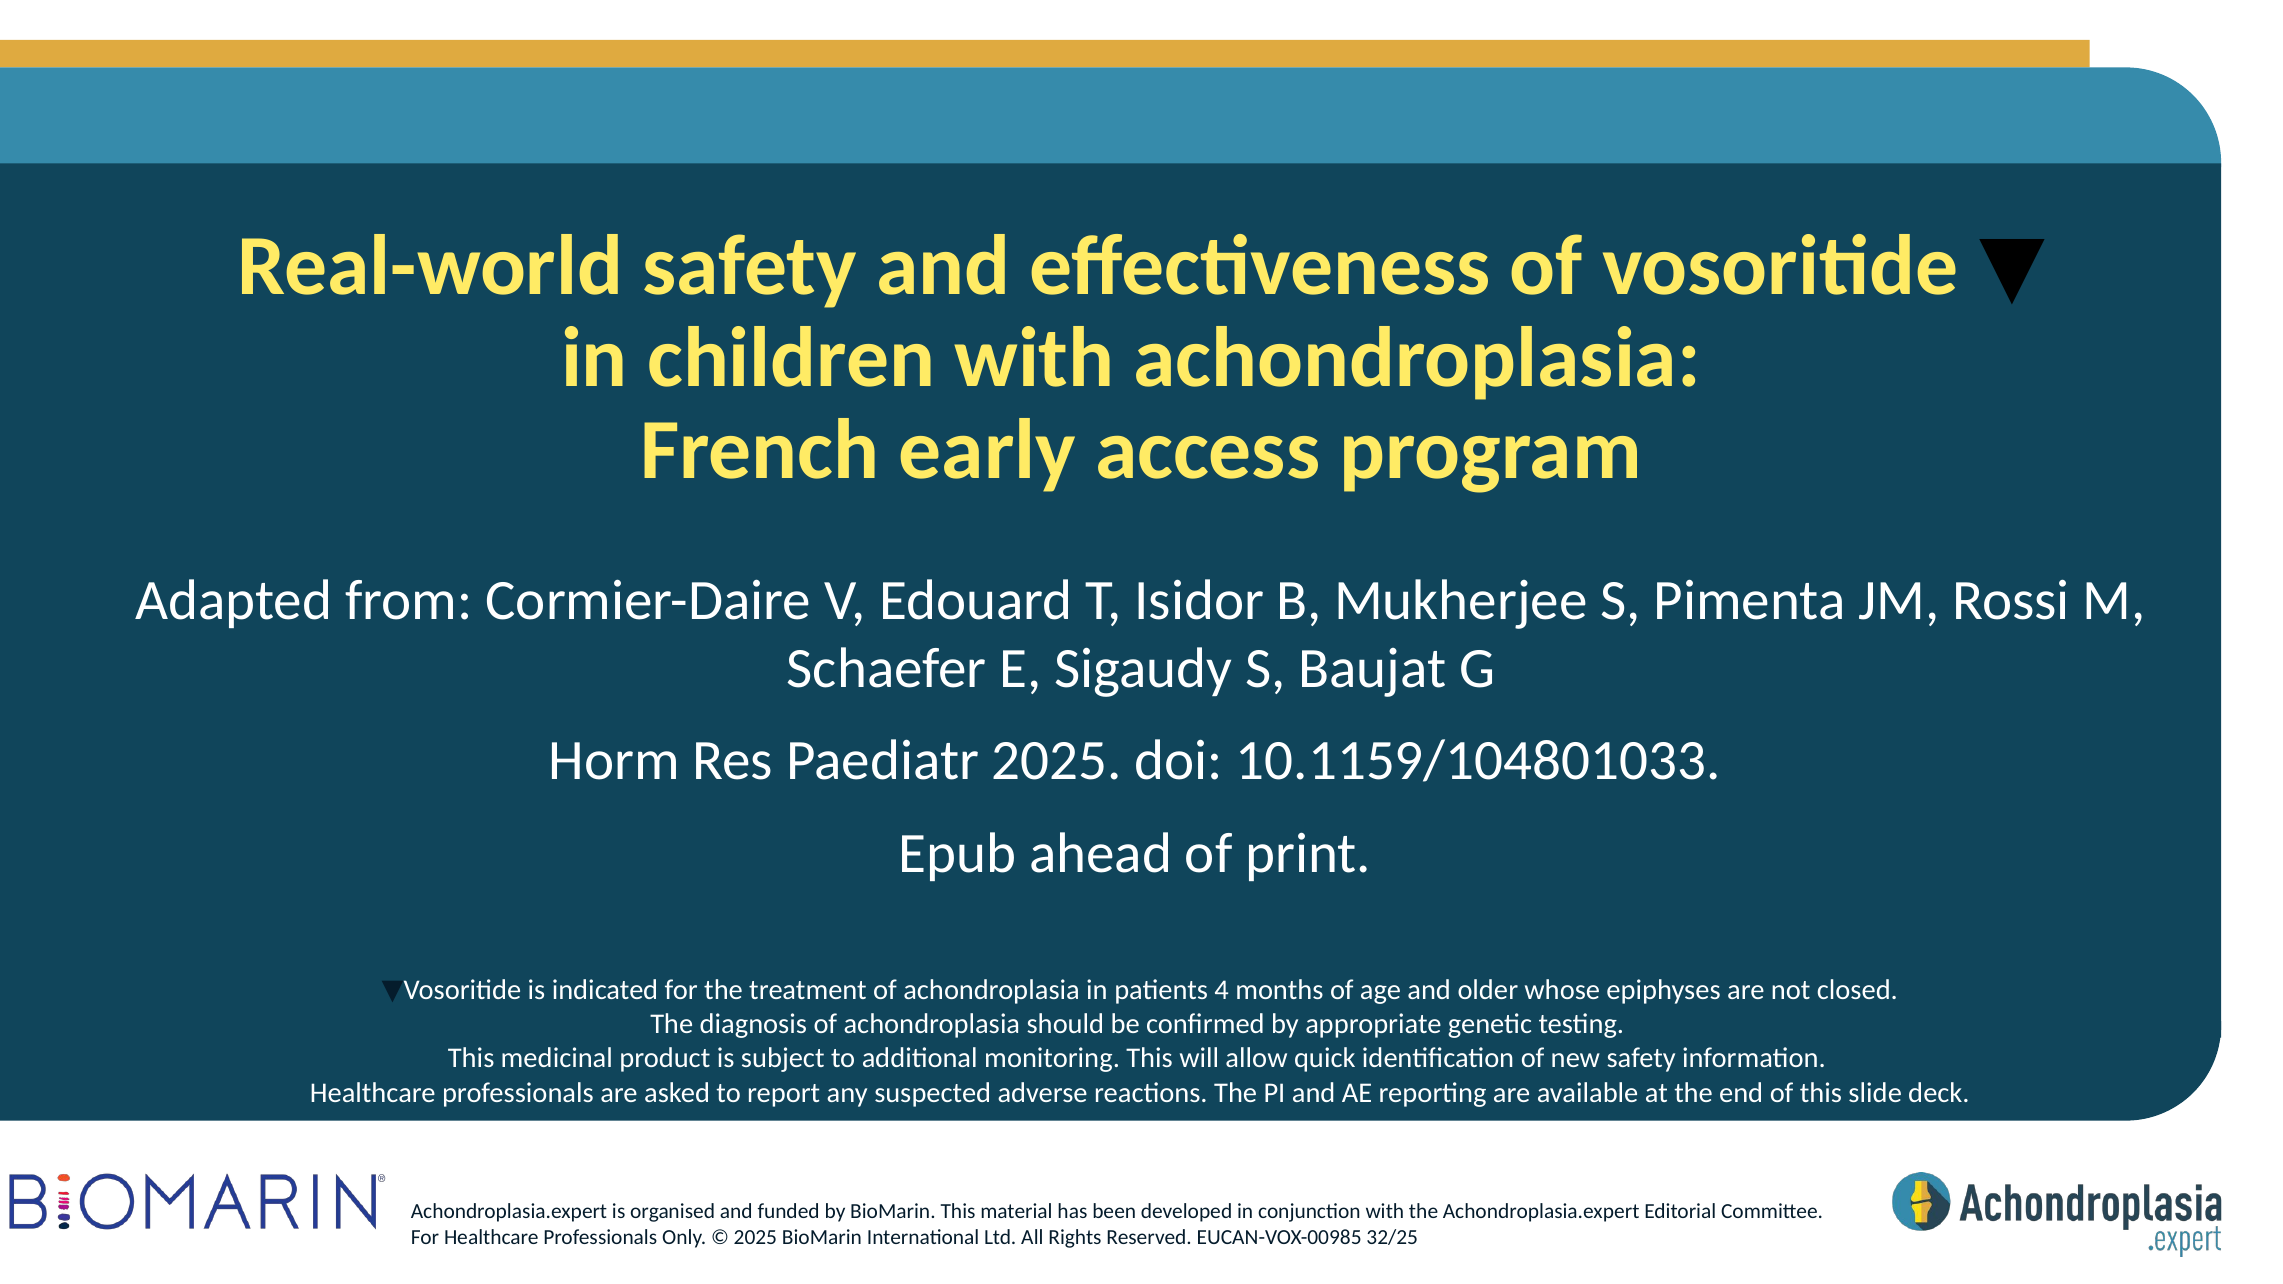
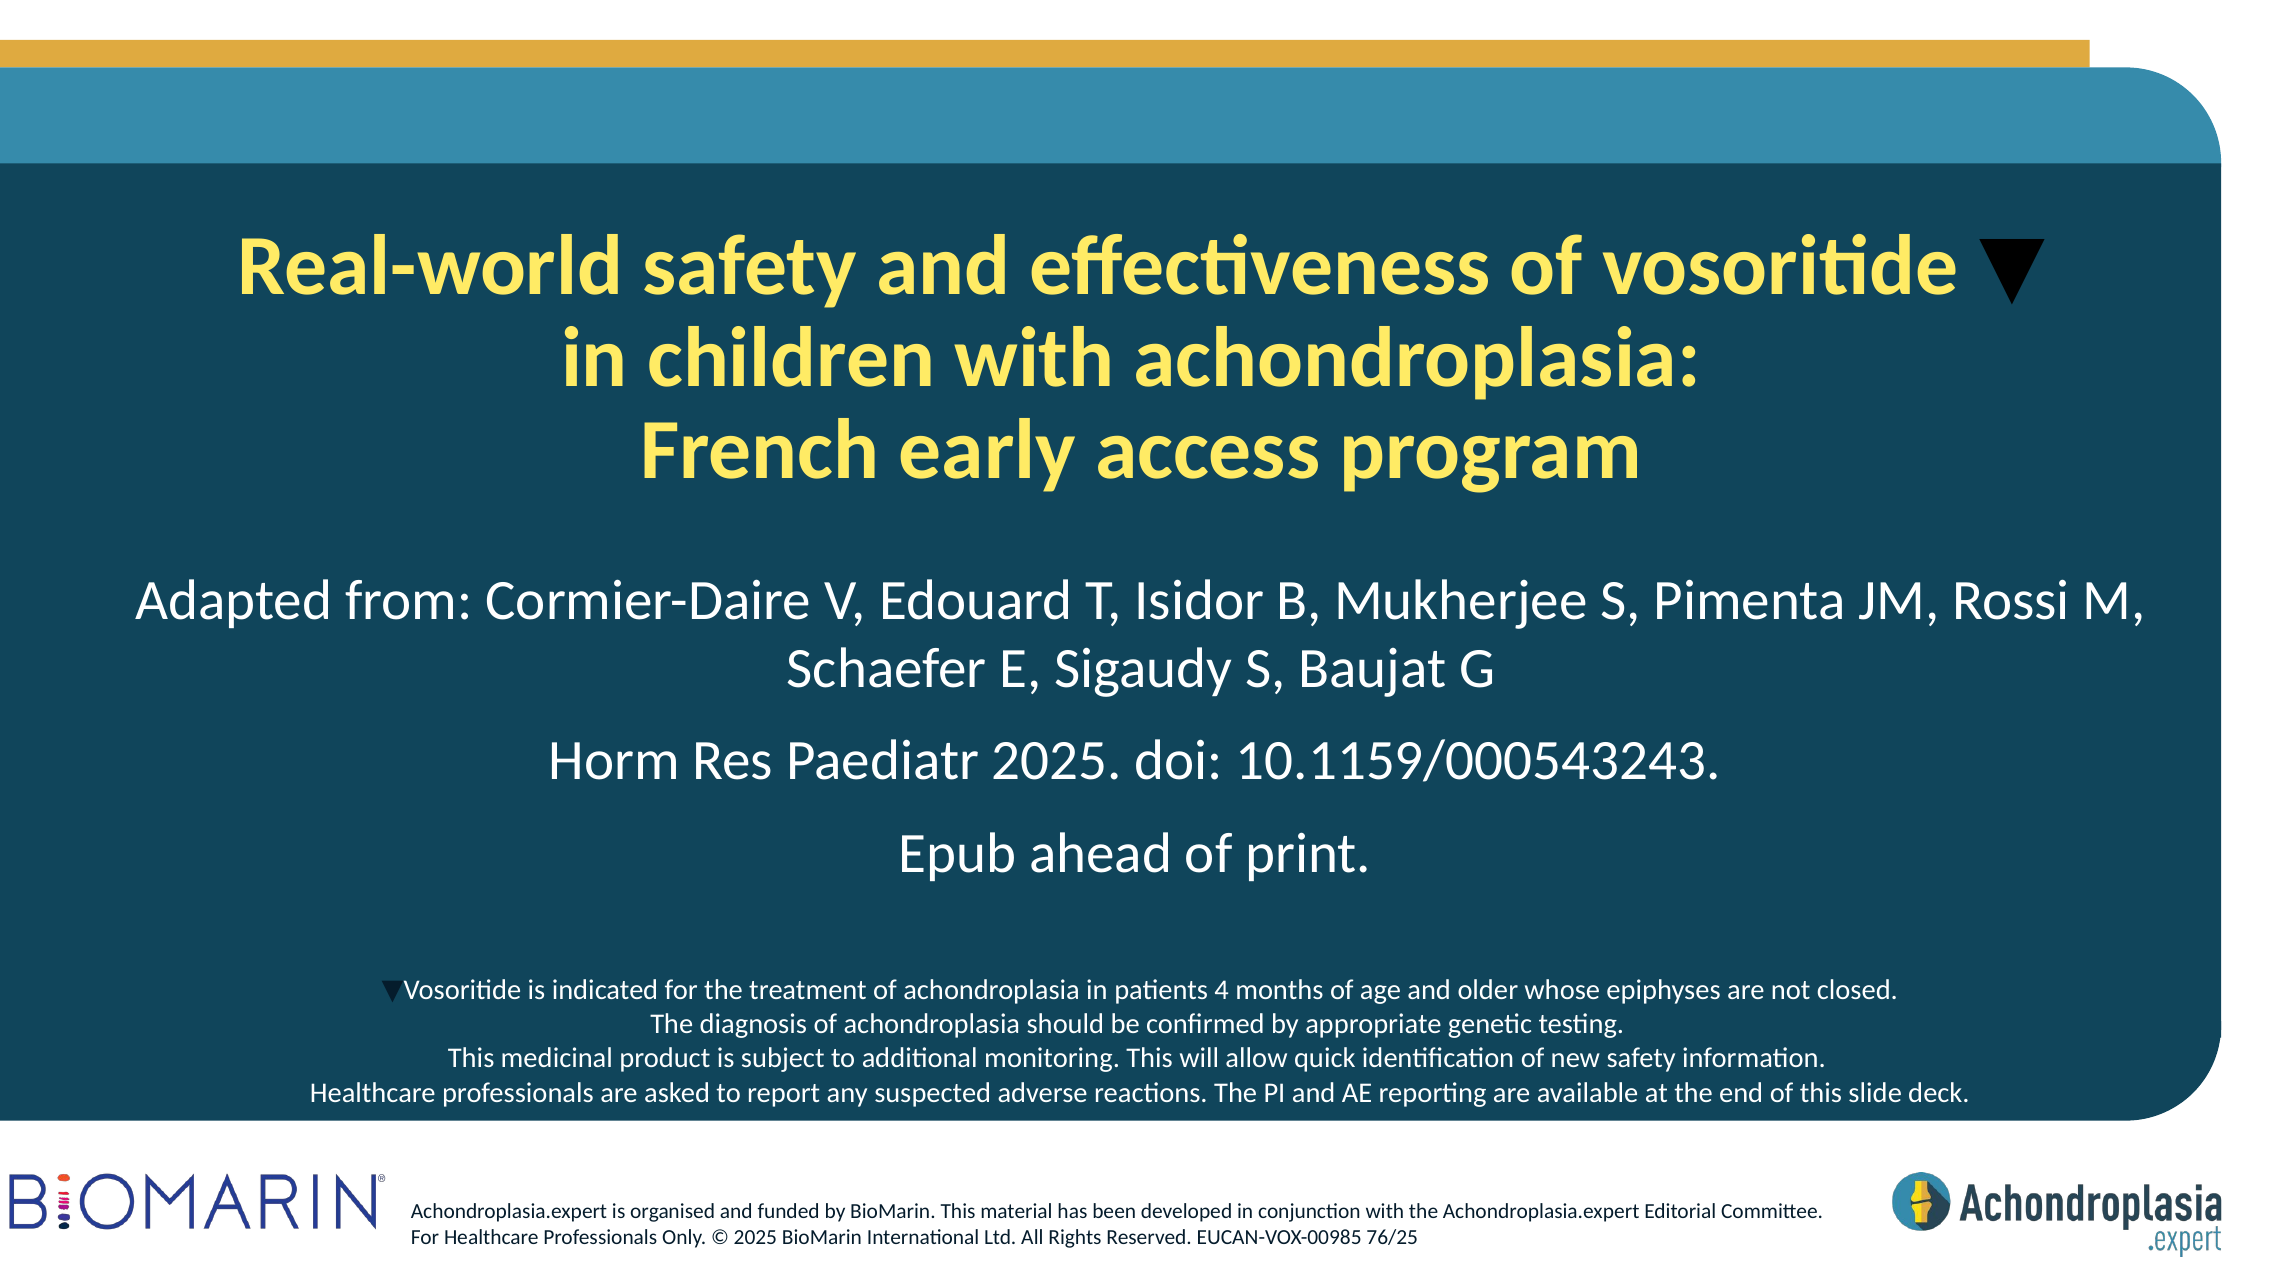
10.1159/104801033: 10.1159/104801033 -> 10.1159/000543243 (1478, 761)
32/25: 32/25 -> 76/25 (1392, 1237)
